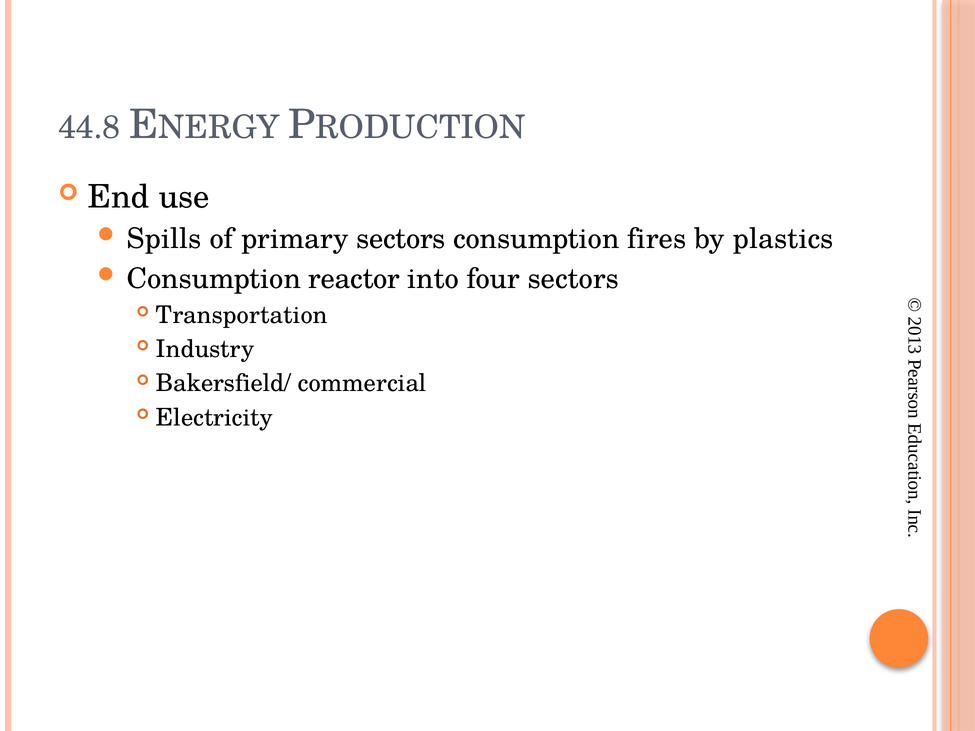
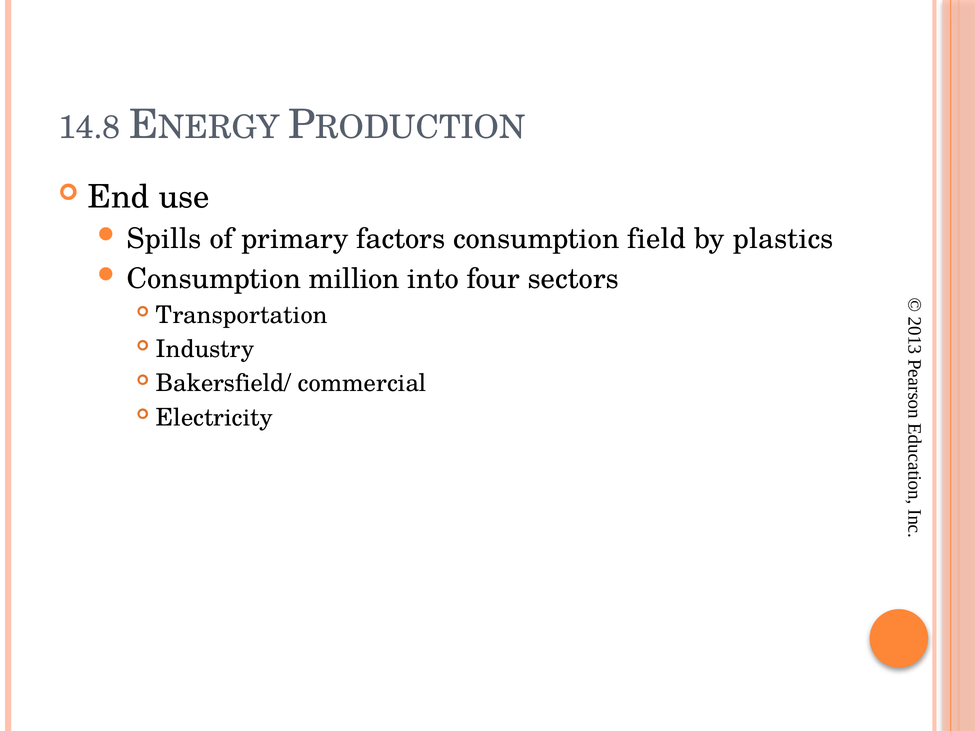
44.8: 44.8 -> 14.8 (89, 127)
primary sectors: sectors -> factors (401, 239)
fires: fires -> field (657, 239)
reactor: reactor -> million (354, 279)
